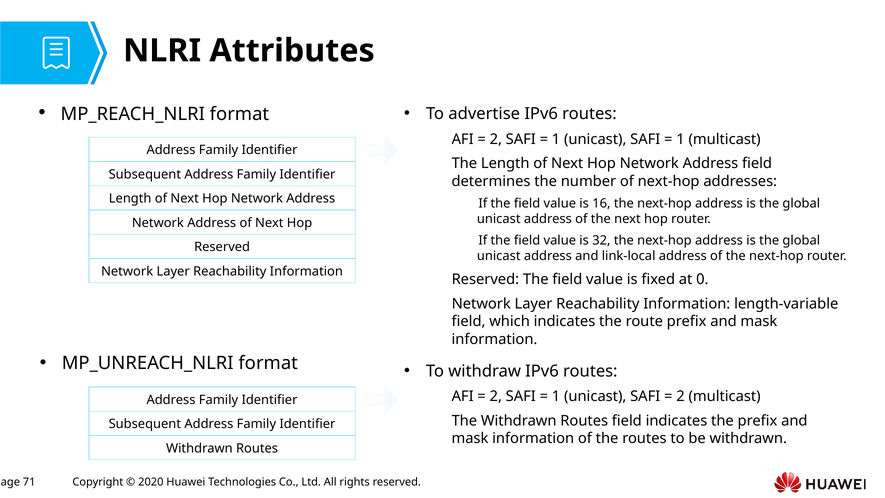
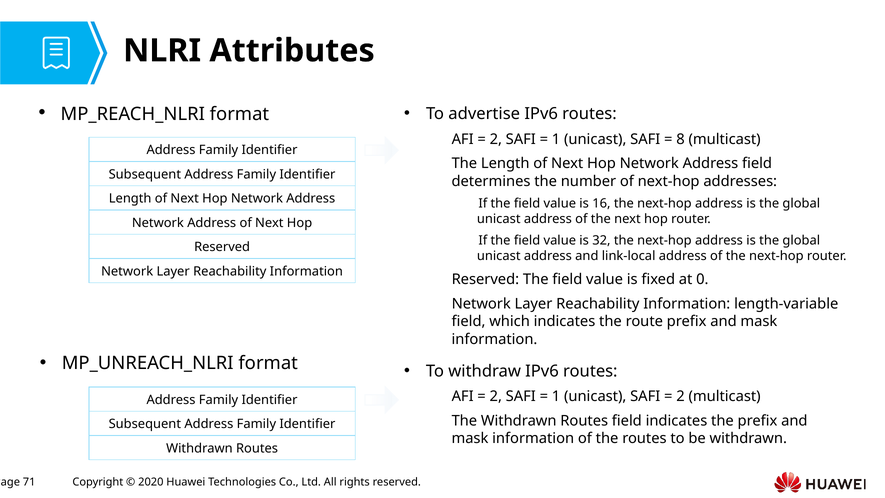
1: 1 -> 8 (680, 139)
